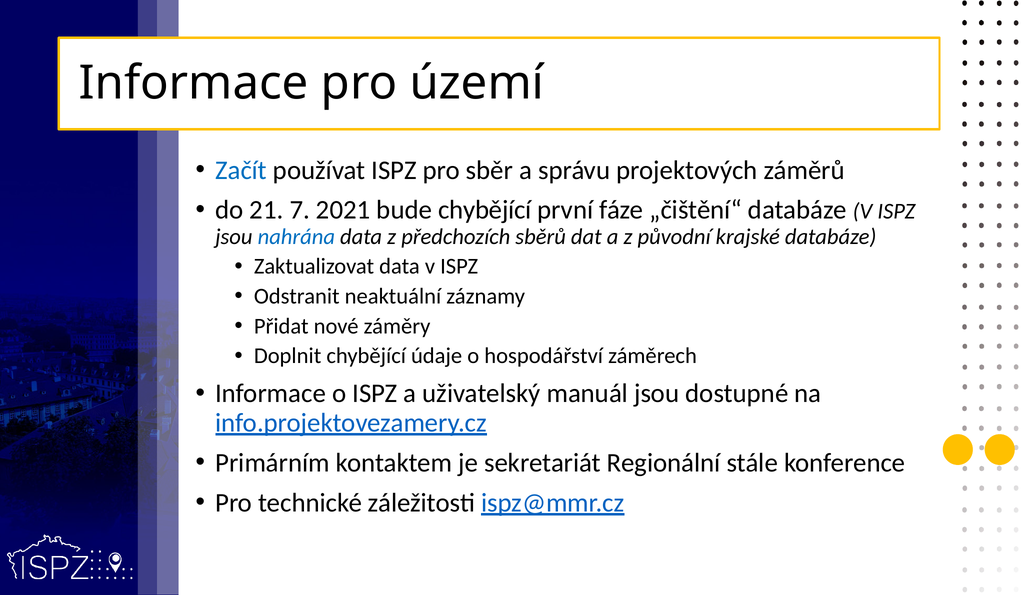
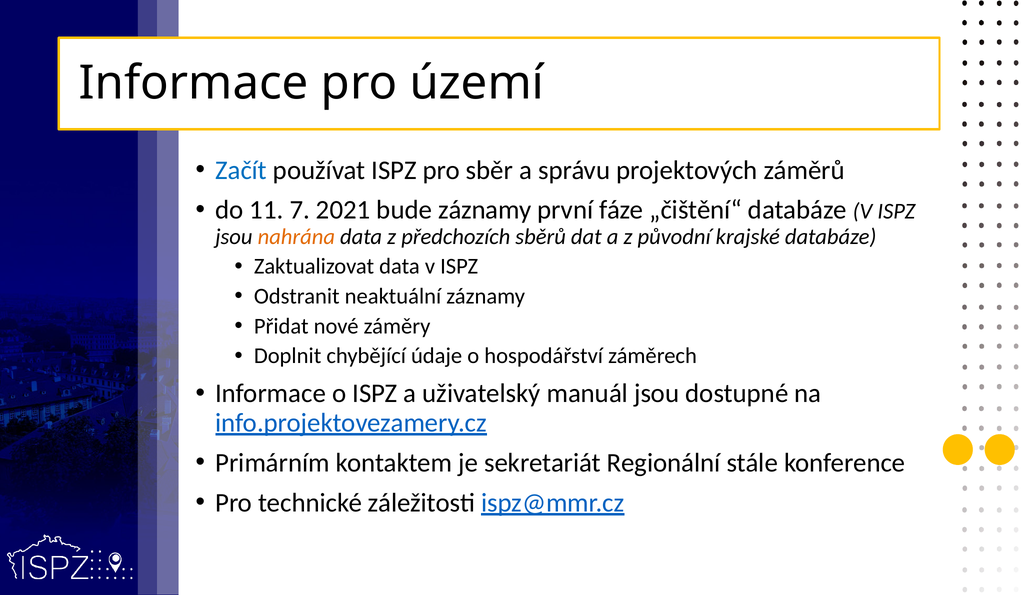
21: 21 -> 11 (266, 210)
bude chybějící: chybějící -> záznamy (485, 210)
nahrána colour: blue -> orange (296, 237)
